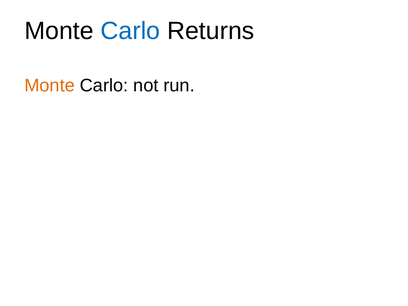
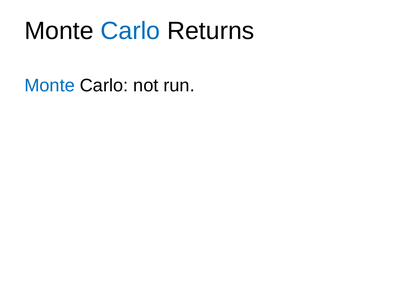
Monte colour: orange -> blue (50, 86)
